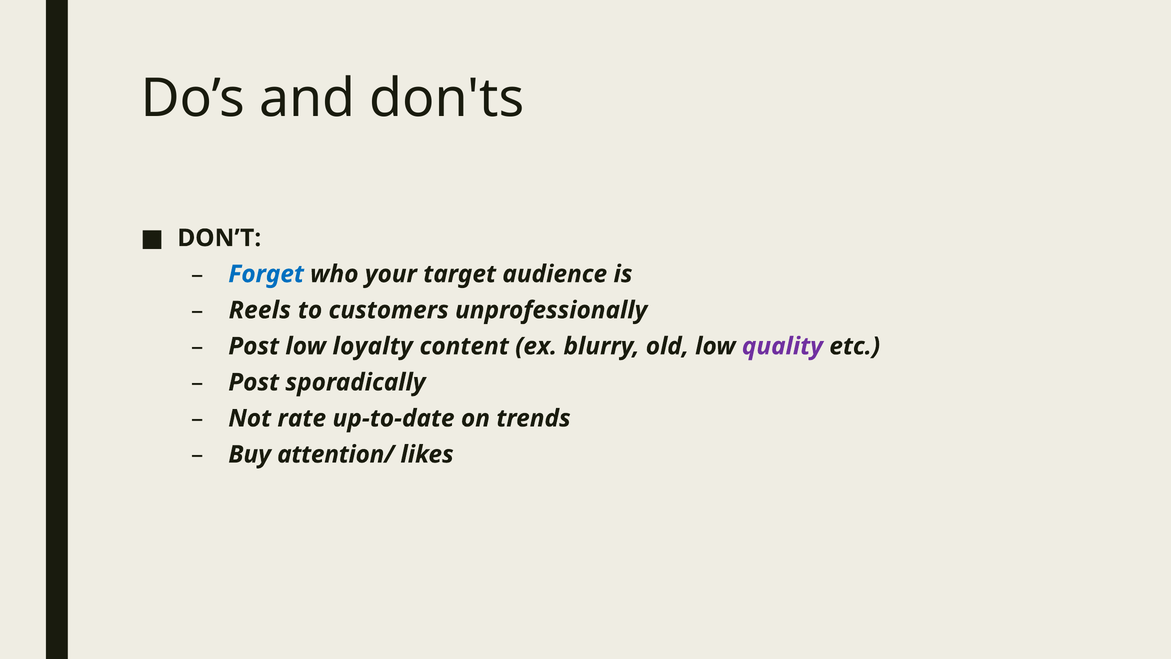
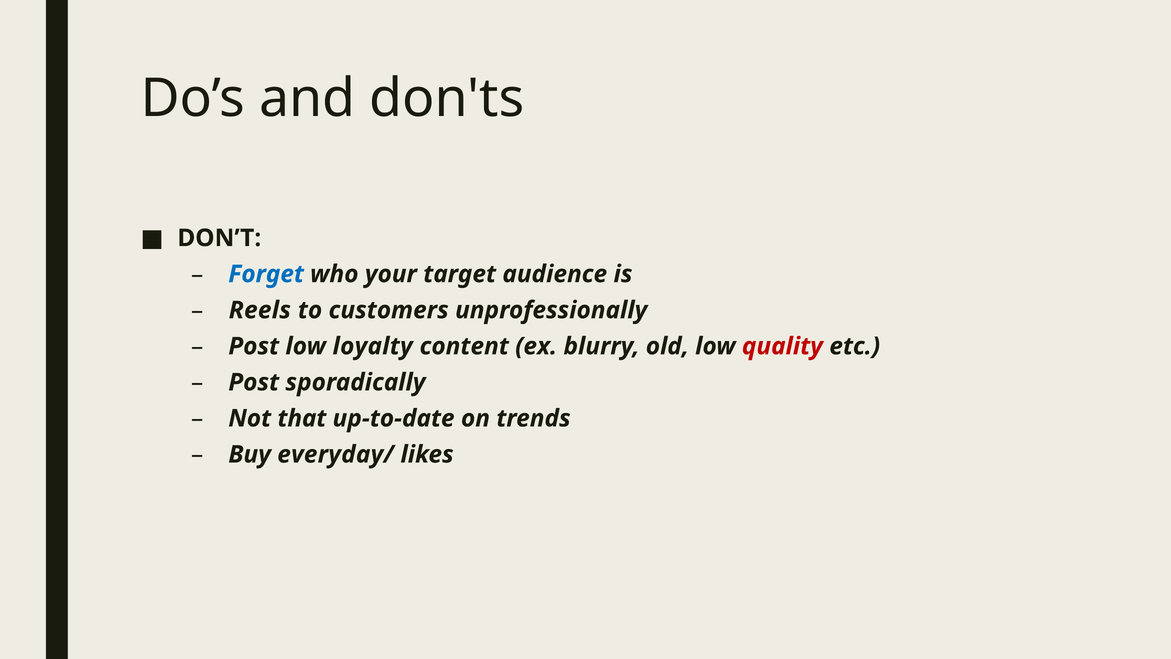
quality colour: purple -> red (782, 346)
rate: rate -> that (302, 418)
attention/: attention/ -> everyday/ (336, 454)
